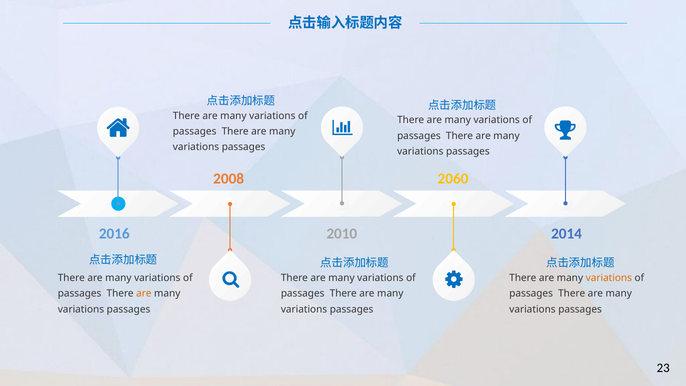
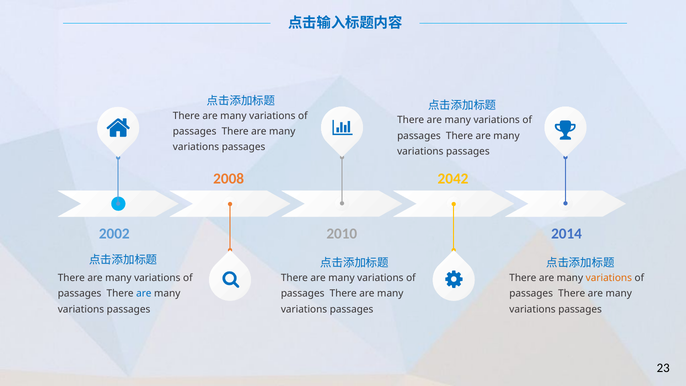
2060: 2060 -> 2042 (453, 179)
2016: 2016 -> 2002 (114, 234)
are colour: orange -> blue (144, 294)
